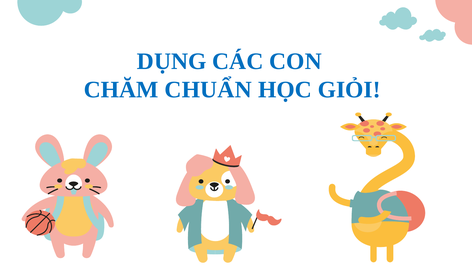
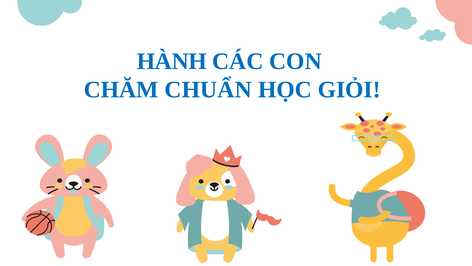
DỤNG: DỤNG -> HÀNH (172, 61)
